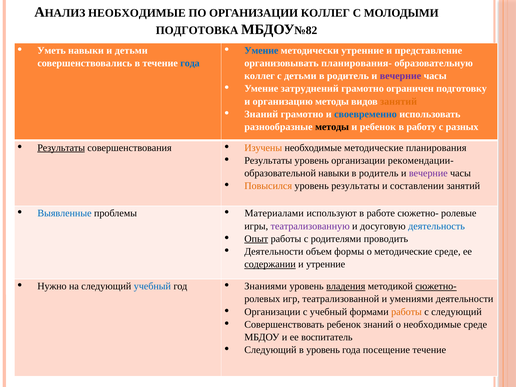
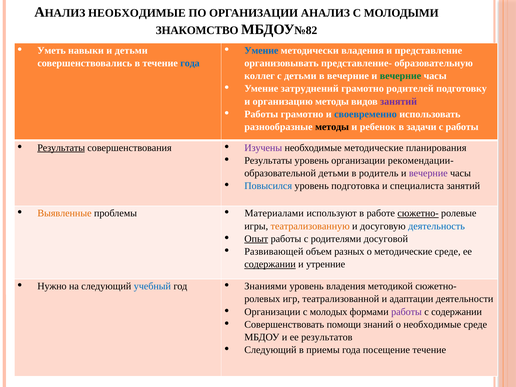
ОРГАНИЗАЦИИ КОЛЛЕГ: КОЛЛЕГ -> АНАЛИЗ (325, 13)
ПОДГОТОВКА: ПОДГОТОВКА -> ЗНАКОМСТВО (197, 30)
методически утренние: утренние -> владения (363, 50)
планирования-: планирования- -> представление- (357, 63)
детьми в родитель: родитель -> вечерние (348, 76)
вечерние colour: purple -> green (400, 76)
ограничен: ограничен -> родителей (410, 89)
занятий colour: orange -> purple (399, 101)
Знаний: Знаний -> Работы (261, 114)
работу: работу -> задачи (421, 127)
с разных: разных -> работы (462, 127)
Изучены colour: orange -> purple (263, 148)
образовательной навыки: навыки -> детьми (334, 173)
Повысился colour: orange -> blue (268, 186)
уровень результаты: результаты -> подготовка (355, 186)
составлении: составлении -> специалиста (417, 186)
Выявленные colour: blue -> orange (64, 213)
сюжетно- underline: none -> present (418, 213)
театрализованную colour: purple -> orange (310, 226)
проводить: проводить -> досуговой (386, 239)
Деятельности: Деятельности -> Развивающей (274, 252)
формы: формы -> разных (349, 252)
владения underline: present -> none (346, 286)
сюжетно- underline: present -> none (436, 286)
умениями: умениями -> адаптации (411, 299)
с учебный: учебный -> молодых (329, 312)
работы colour: orange -> purple (406, 312)
с следующий: следующий -> содержании (457, 312)
Совершенствовать ребенок: ребенок -> помощи (344, 324)
воспитатель: воспитатель -> результатов (327, 337)
в уровень: уровень -> приемы (323, 350)
